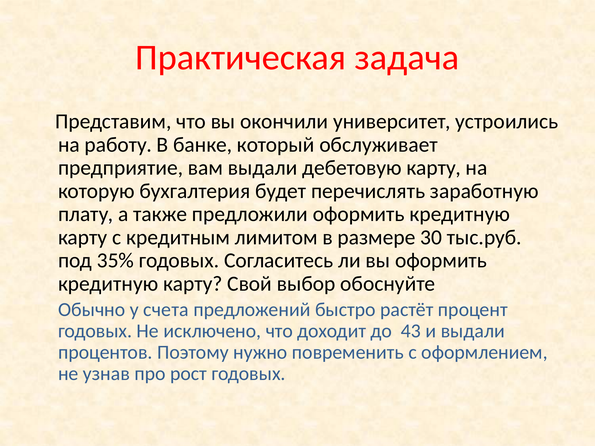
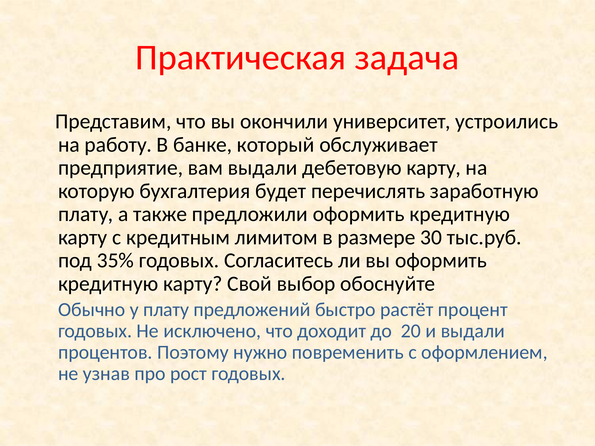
у счета: счета -> плату (166, 310)
43: 43 -> 20 (411, 331)
